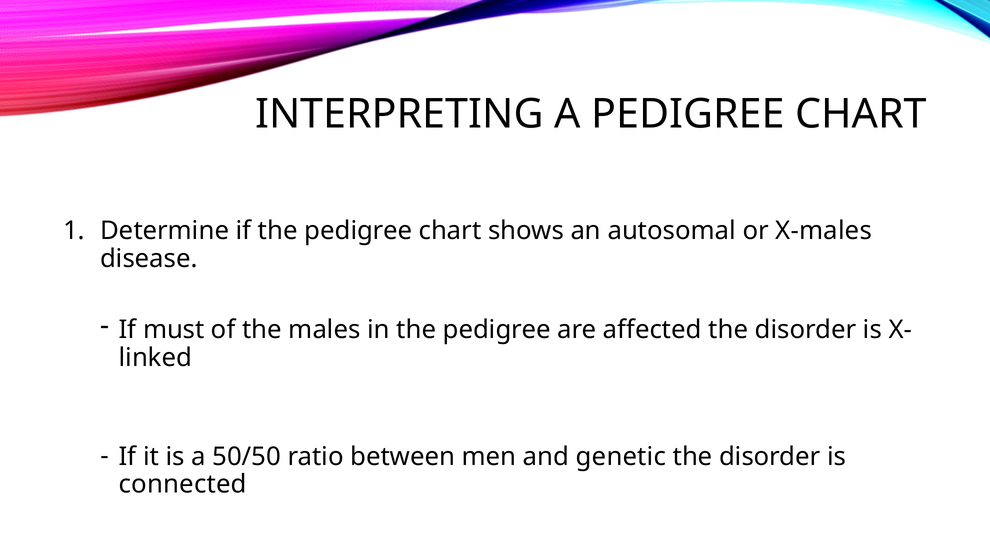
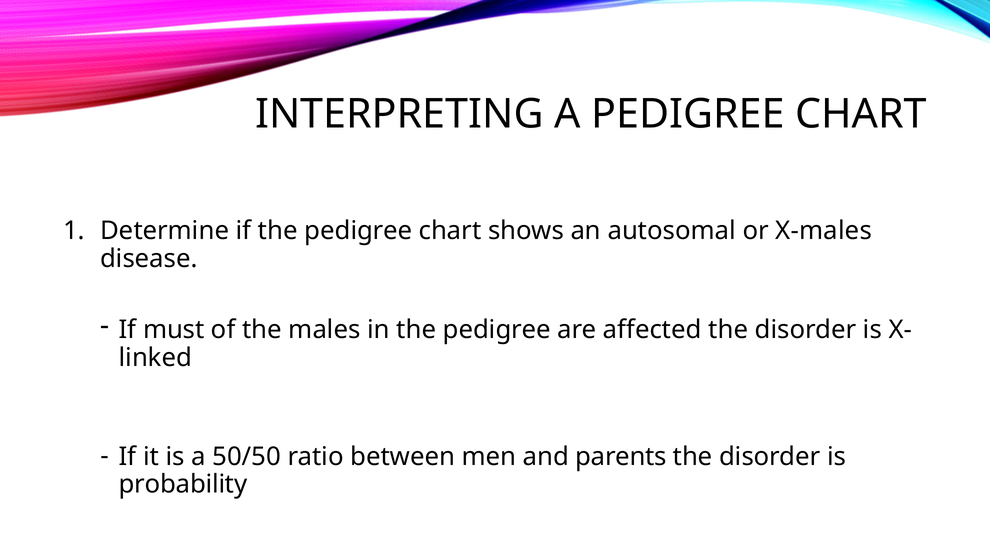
genetic: genetic -> parents (621, 456)
connected: connected -> probability (183, 484)
